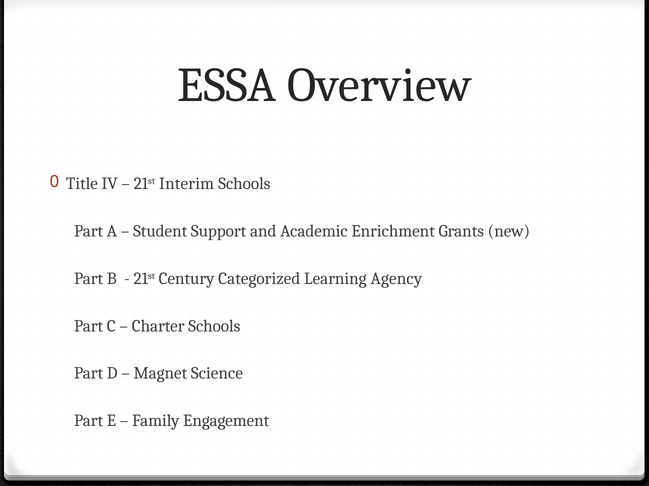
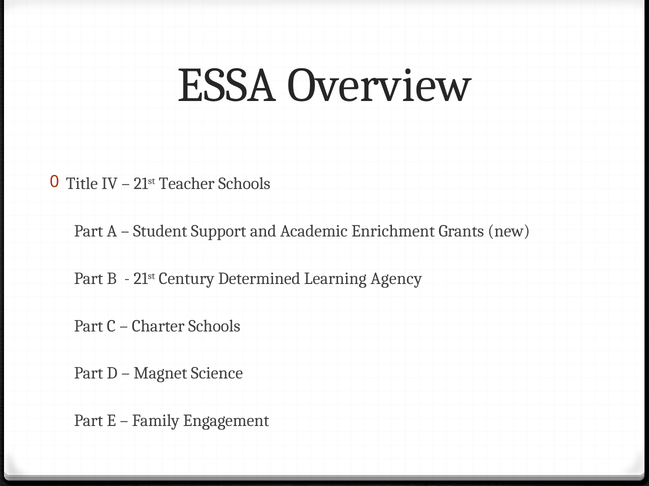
Interim: Interim -> Teacher (187, 184)
Categorized: Categorized -> Determined (259, 279)
